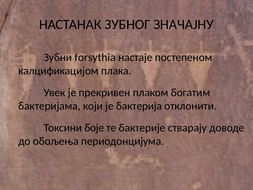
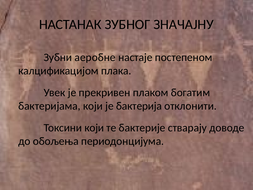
forsythia: forsythia -> аеробне (95, 57)
Токсини боје: боје -> који (94, 128)
